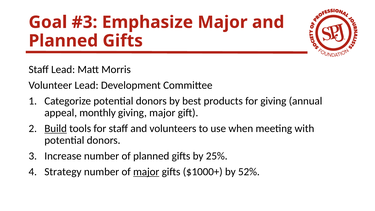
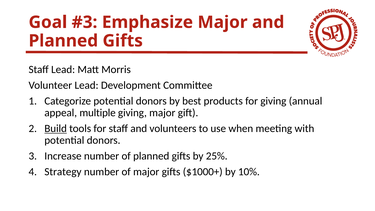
monthly: monthly -> multiple (98, 113)
major underline: present -> none (146, 172)
52%: 52% -> 10% (249, 172)
